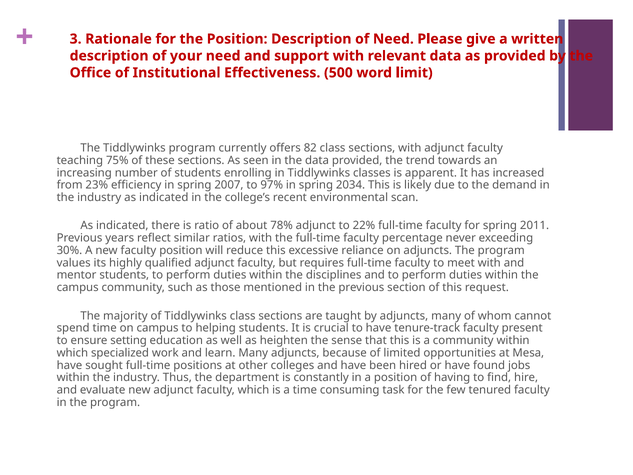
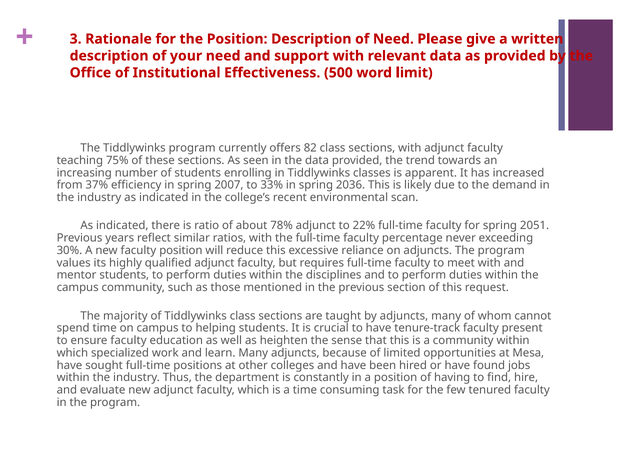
23%: 23% -> 37% (97, 185)
97%: 97% -> 33% (272, 185)
2034: 2034 -> 2036 (351, 185)
2011: 2011 -> 2051 (535, 226)
ensure setting: setting -> faculty (129, 340)
